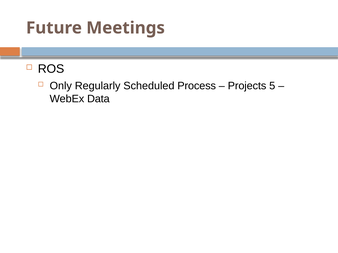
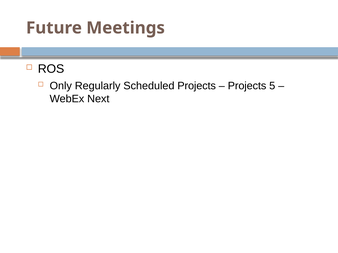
Scheduled Process: Process -> Projects (197, 86)
Data: Data -> Next (98, 99)
